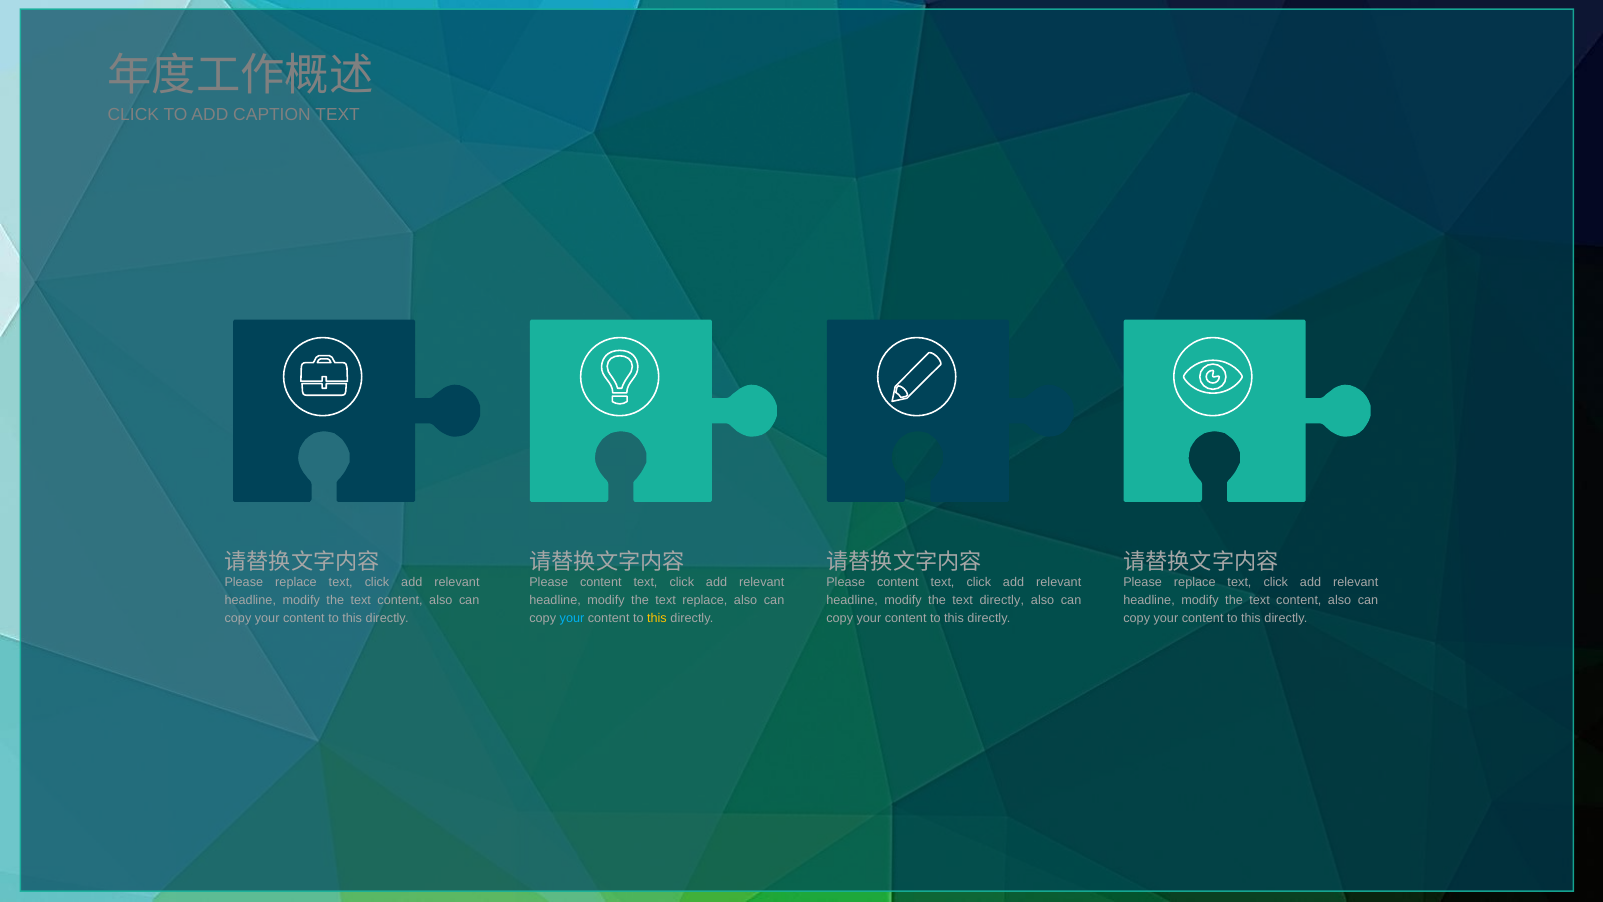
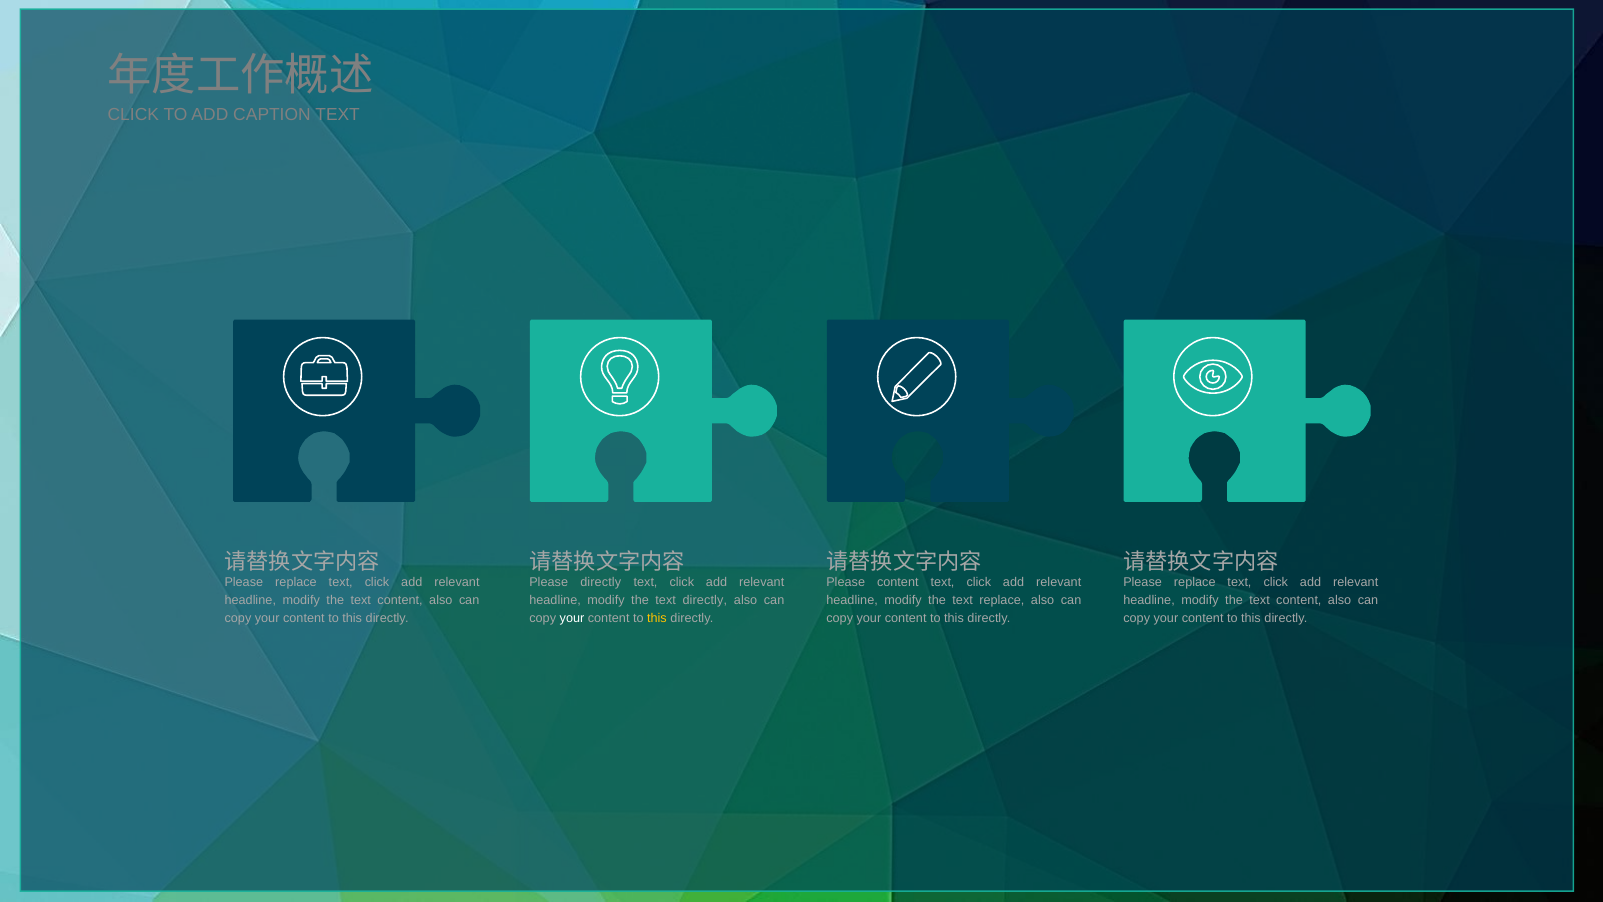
content: content -> directly (601, 582)
text replace: replace -> directly (705, 600)
text directly: directly -> replace (1002, 600)
your colour: light blue -> white (572, 618)
